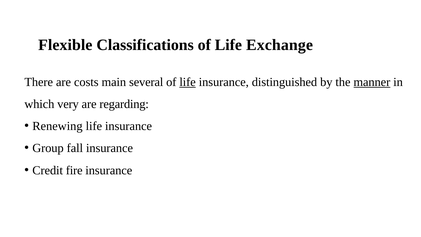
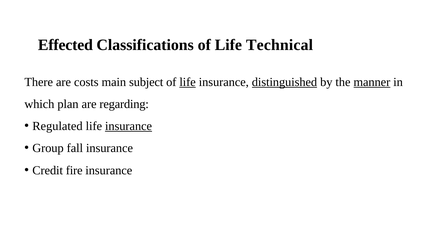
Flexible: Flexible -> Effected (65, 45)
Exchange: Exchange -> Technical (280, 45)
several: several -> subject (146, 82)
distinguished underline: none -> present (284, 82)
very: very -> plan (68, 104)
Renewing: Renewing -> Regulated (57, 126)
insurance underline: none -> present (129, 126)
